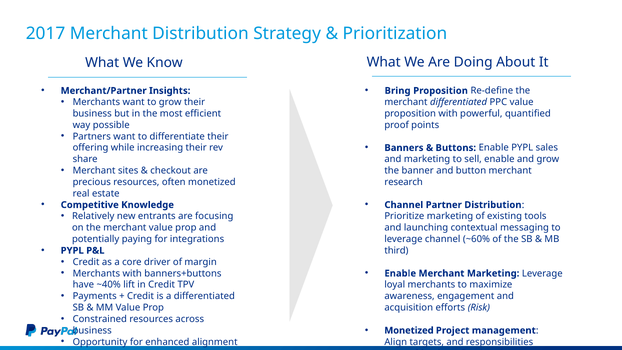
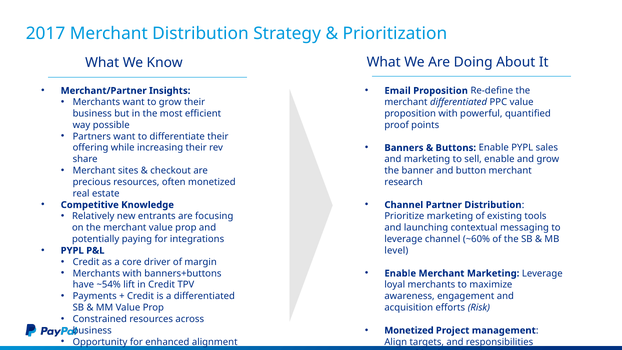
Bring: Bring -> Email (398, 91)
third: third -> level (396, 250)
~40%: ~40% -> ~54% (109, 285)
